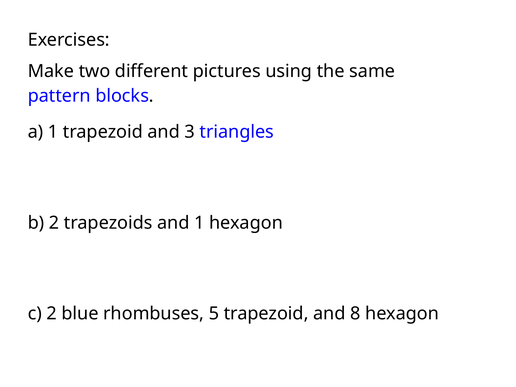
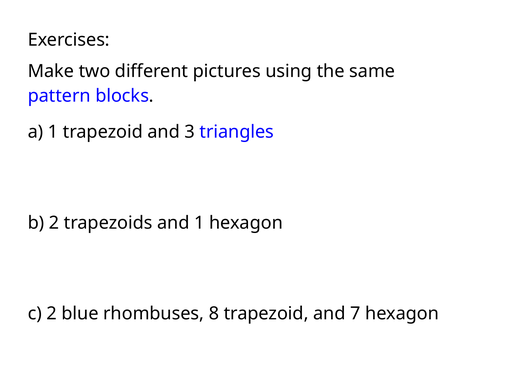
5: 5 -> 8 (214, 314)
8: 8 -> 7 (355, 314)
